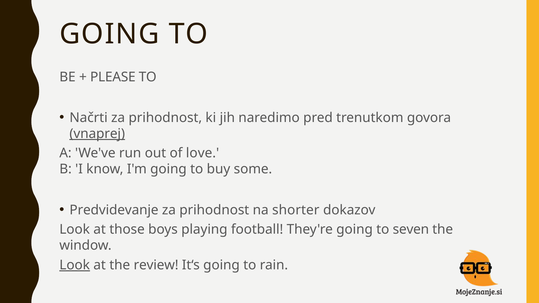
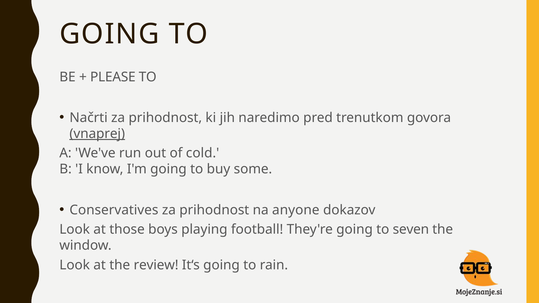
love: love -> cold (203, 153)
Predvidevanje: Predvidevanje -> Conservatives (114, 210)
shorter: shorter -> anyone (296, 210)
Look underline: present -> none (75, 265)
